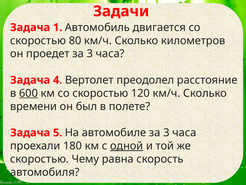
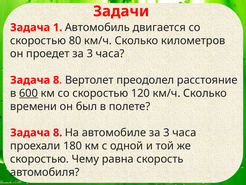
4: 4 -> 8 (56, 80)
5: 5 -> 8 (58, 132)
одной underline: present -> none (127, 145)
